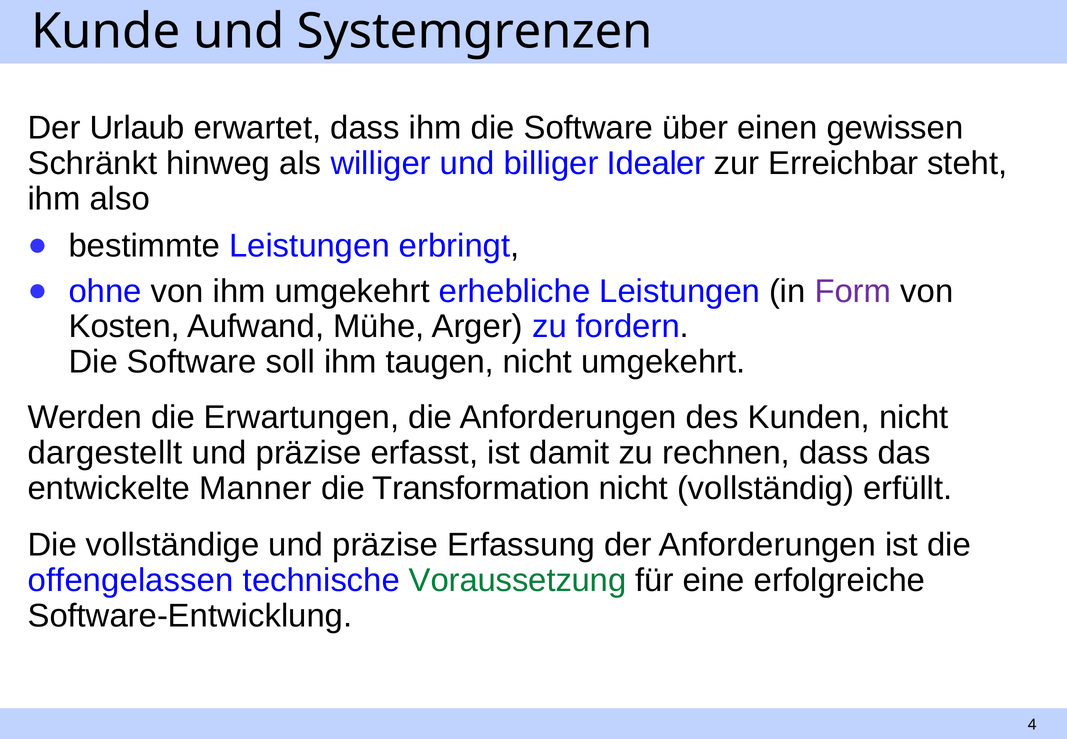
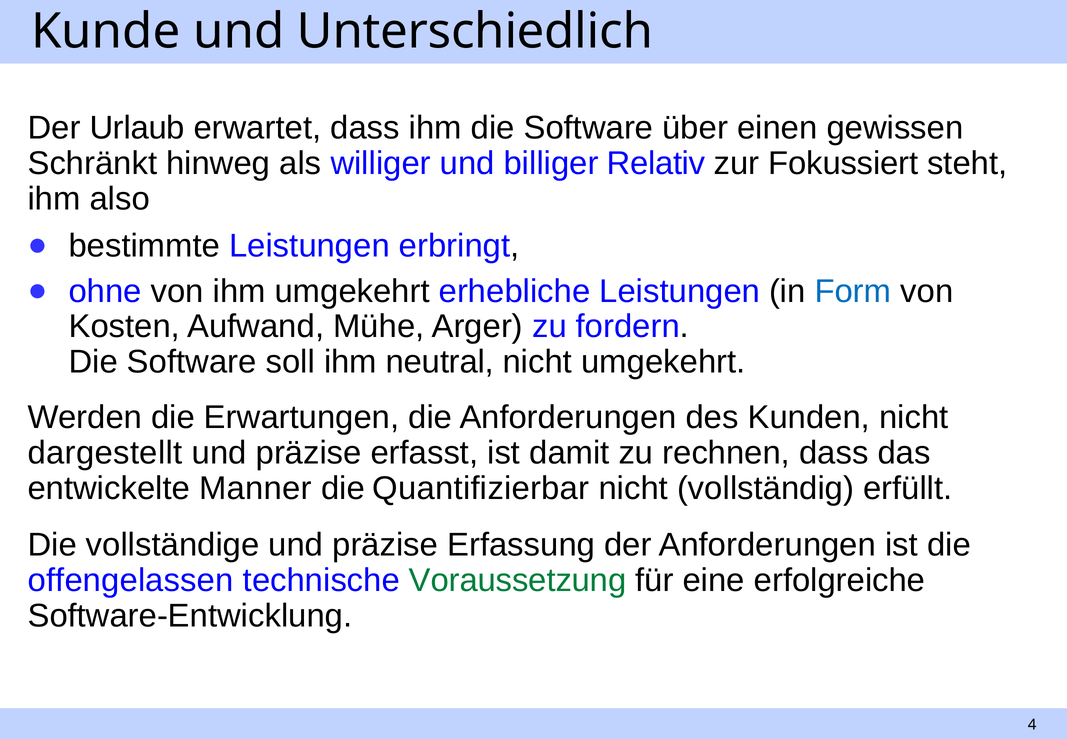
Systemgrenzen: Systemgrenzen -> Unterschiedlich (475, 31)
Idealer: Idealer -> Relativ (656, 163)
Erreichbar: Erreichbar -> Fokussiert (843, 163)
Form colour: purple -> blue (853, 291)
taugen: taugen -> neutral (440, 362)
Transformation: Transformation -> Quantifizierbar (481, 488)
